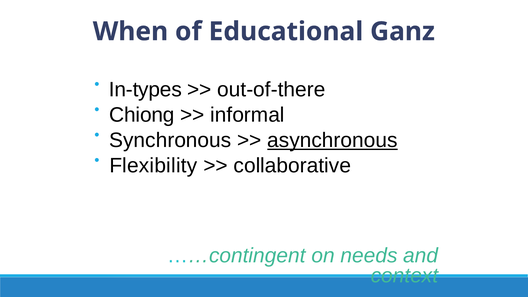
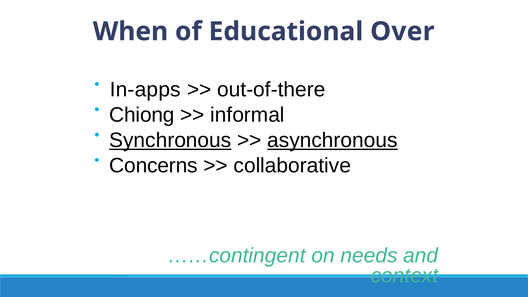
Ganz: Ganz -> Over (402, 32)
In-types: In-types -> In-apps (145, 90)
Synchronous underline: none -> present (170, 140)
Flexibility: Flexibility -> Concerns (154, 166)
